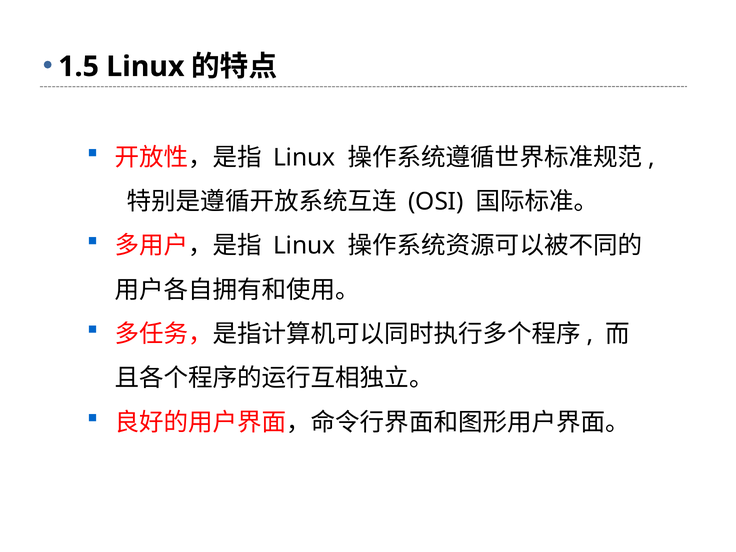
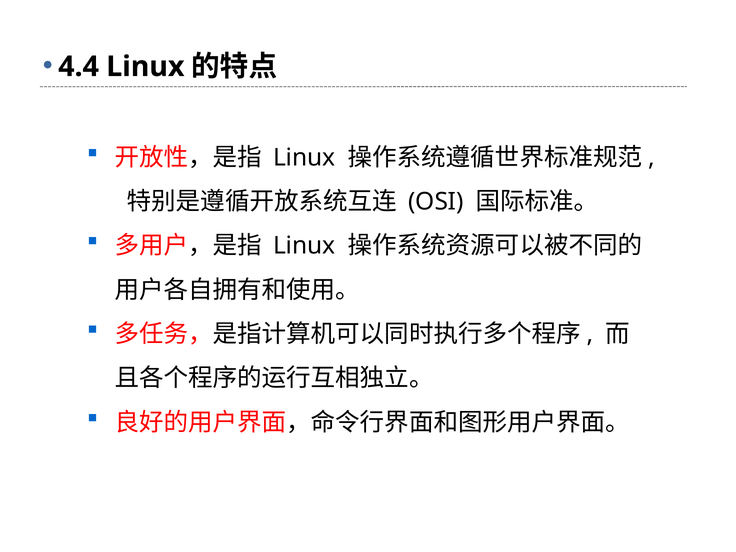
1.5: 1.5 -> 4.4 (79, 67)
